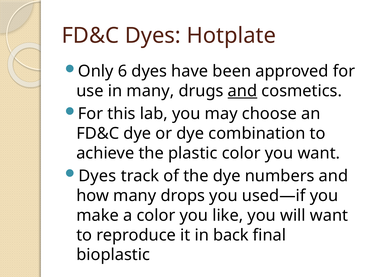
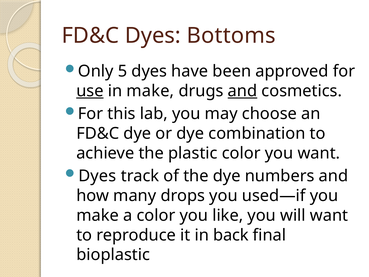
Hotplate: Hotplate -> Bottoms (231, 36)
6: 6 -> 5 (122, 71)
use underline: none -> present (90, 91)
in many: many -> make (150, 91)
